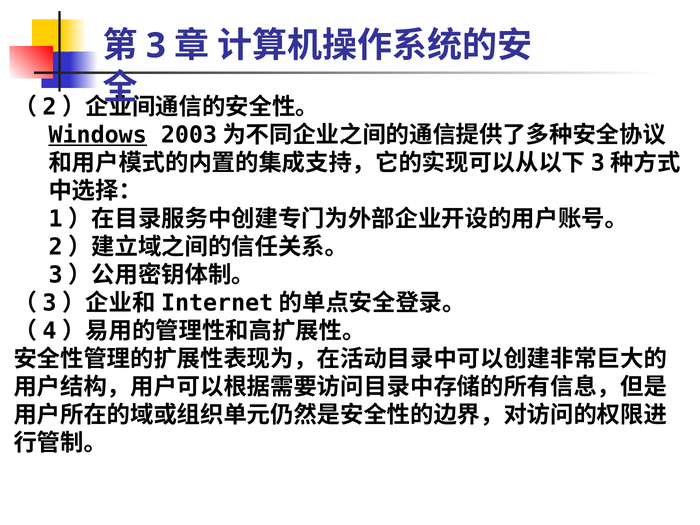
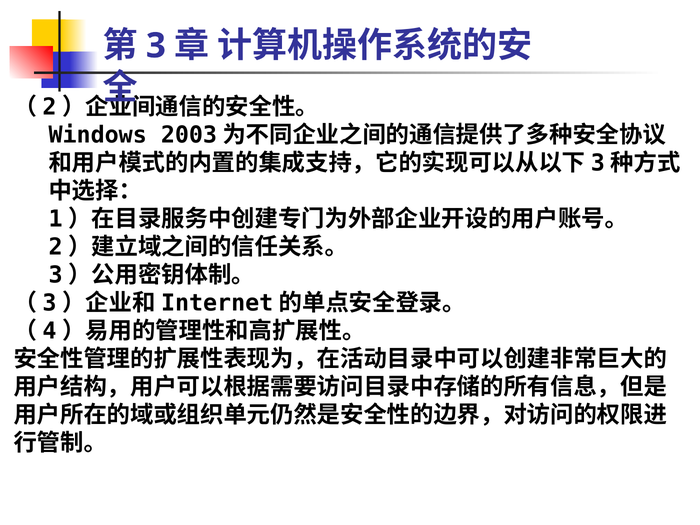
Windows underline: present -> none (98, 135)
